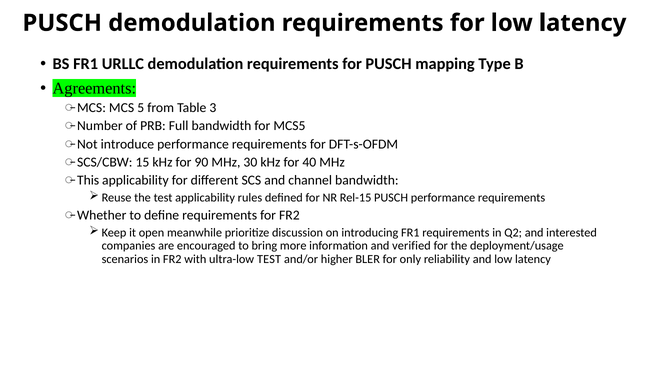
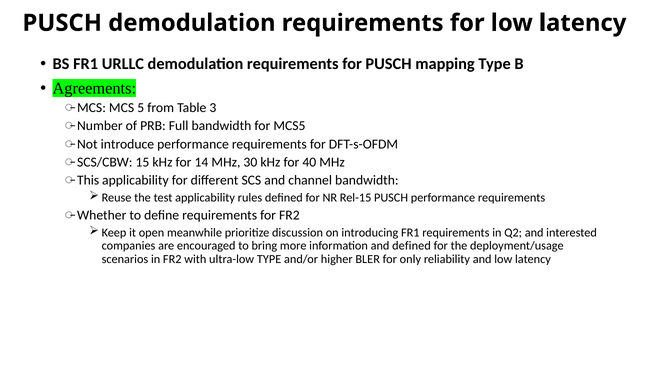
90: 90 -> 14 (201, 162)
and verified: verified -> defined (412, 246)
ultra-low TEST: TEST -> TYPE (269, 259)
